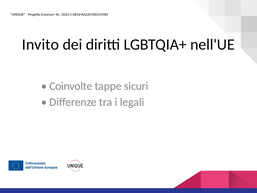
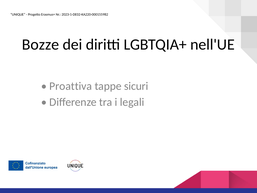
Invito: Invito -> Bozze (41, 45)
Coinvolte: Coinvolte -> Proattiva (71, 86)
